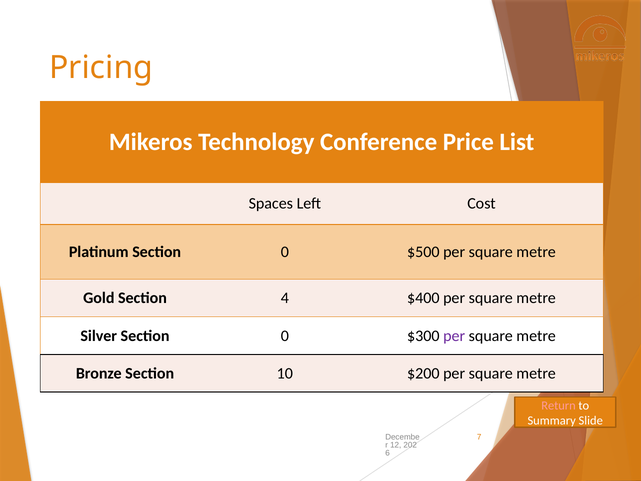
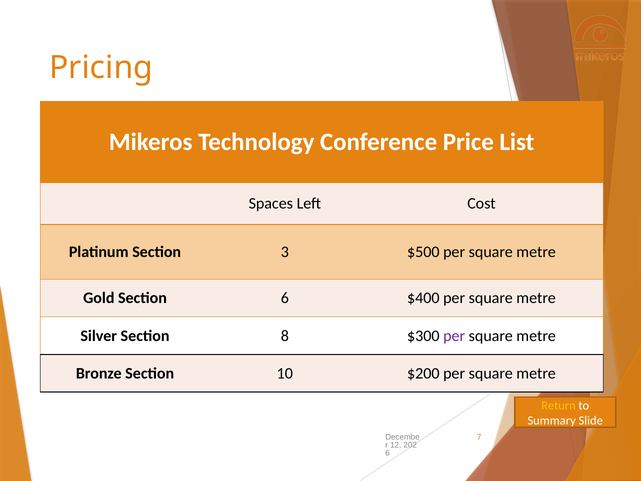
Platinum Section 0: 0 -> 3 (285, 252)
Section 4: 4 -> 6 (285, 298)
Silver Section 0: 0 -> 8 (285, 336)
Return colour: pink -> yellow (559, 405)
